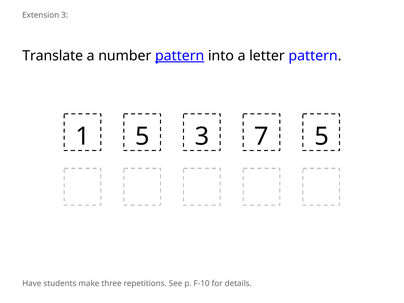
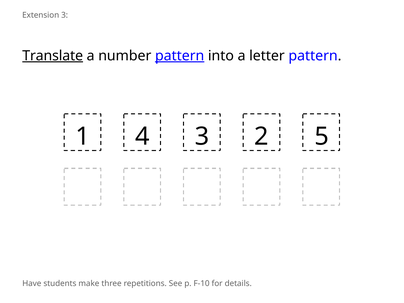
Translate underline: none -> present (53, 56)
1 5: 5 -> 4 (142, 136)
7: 7 -> 2 (261, 136)
